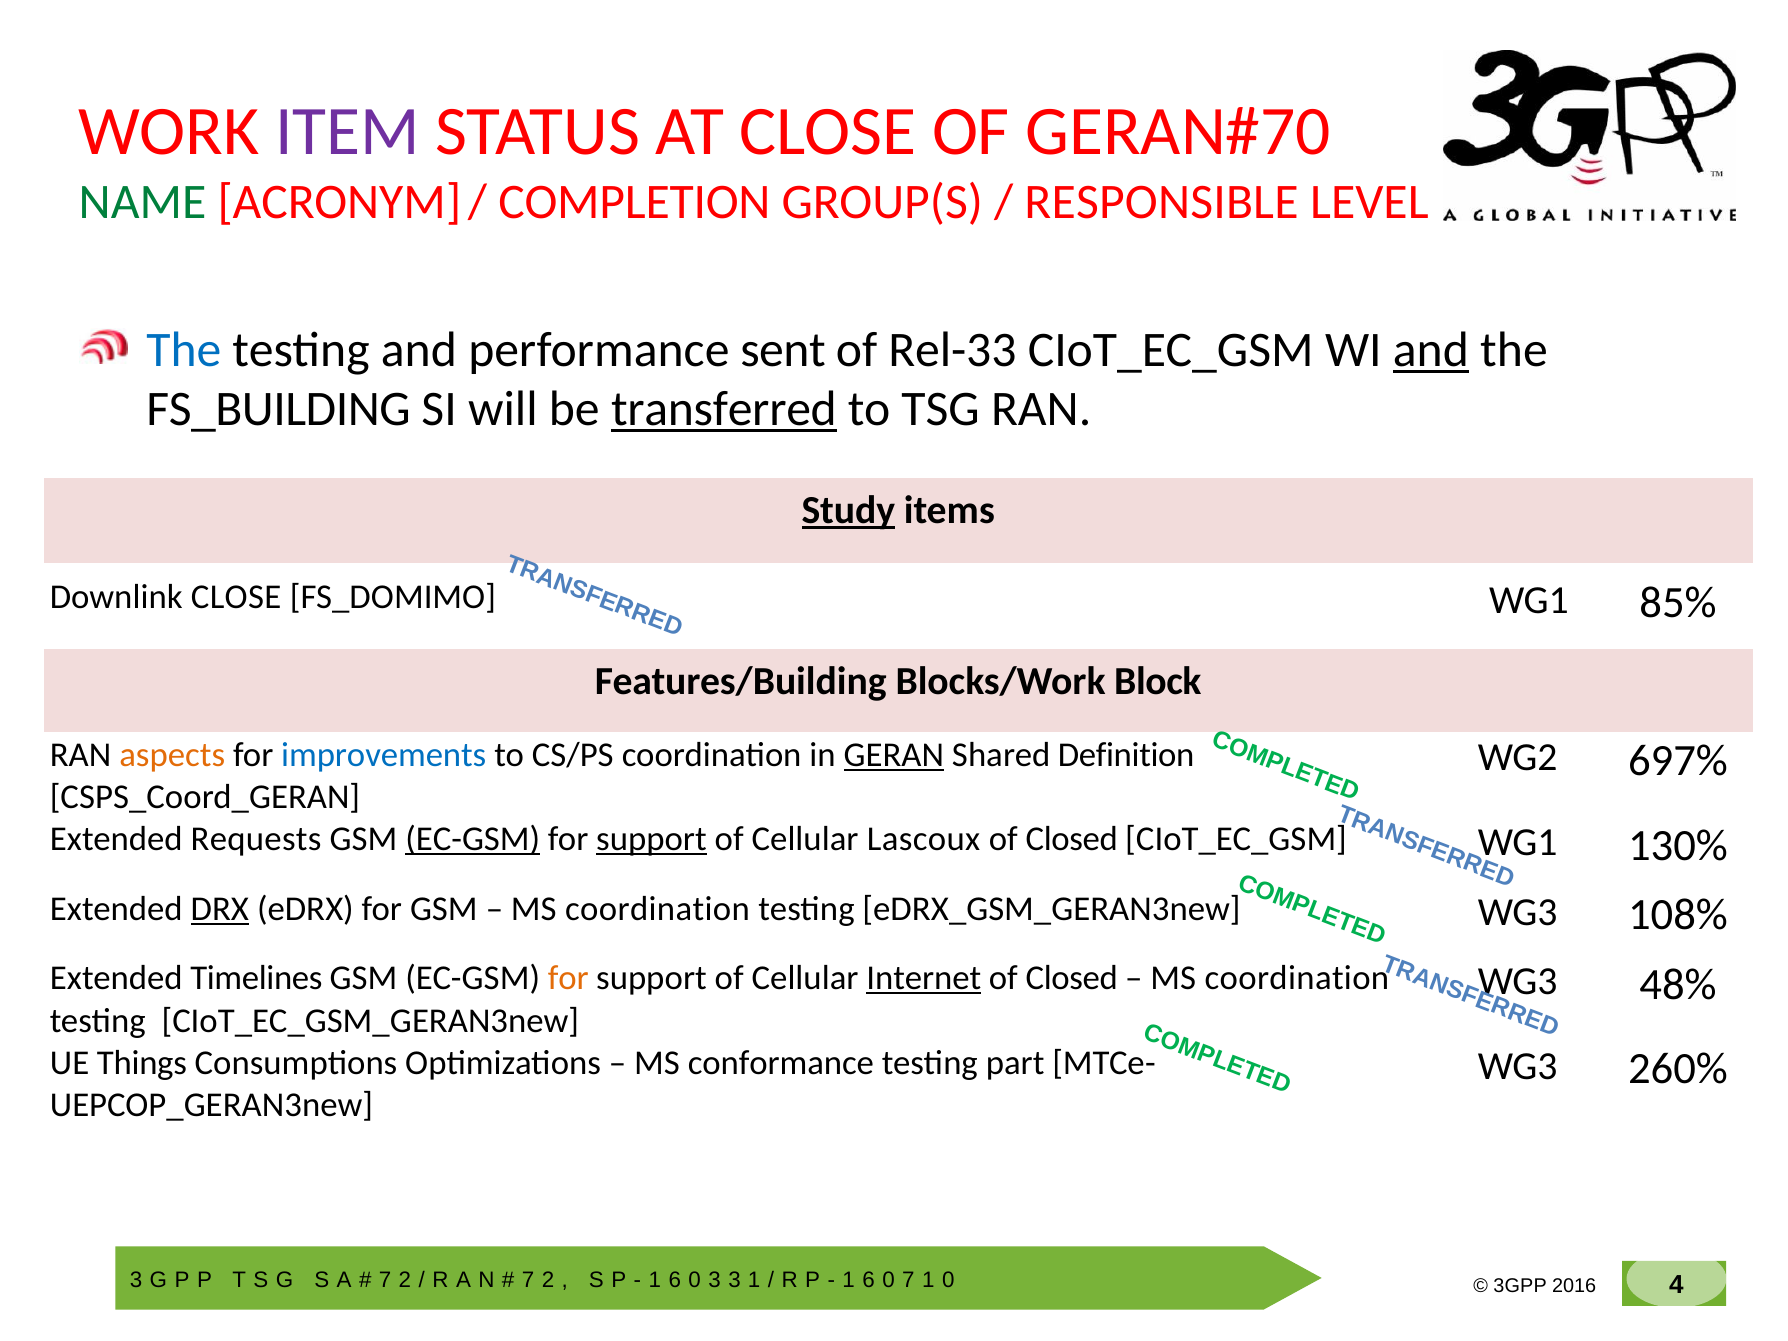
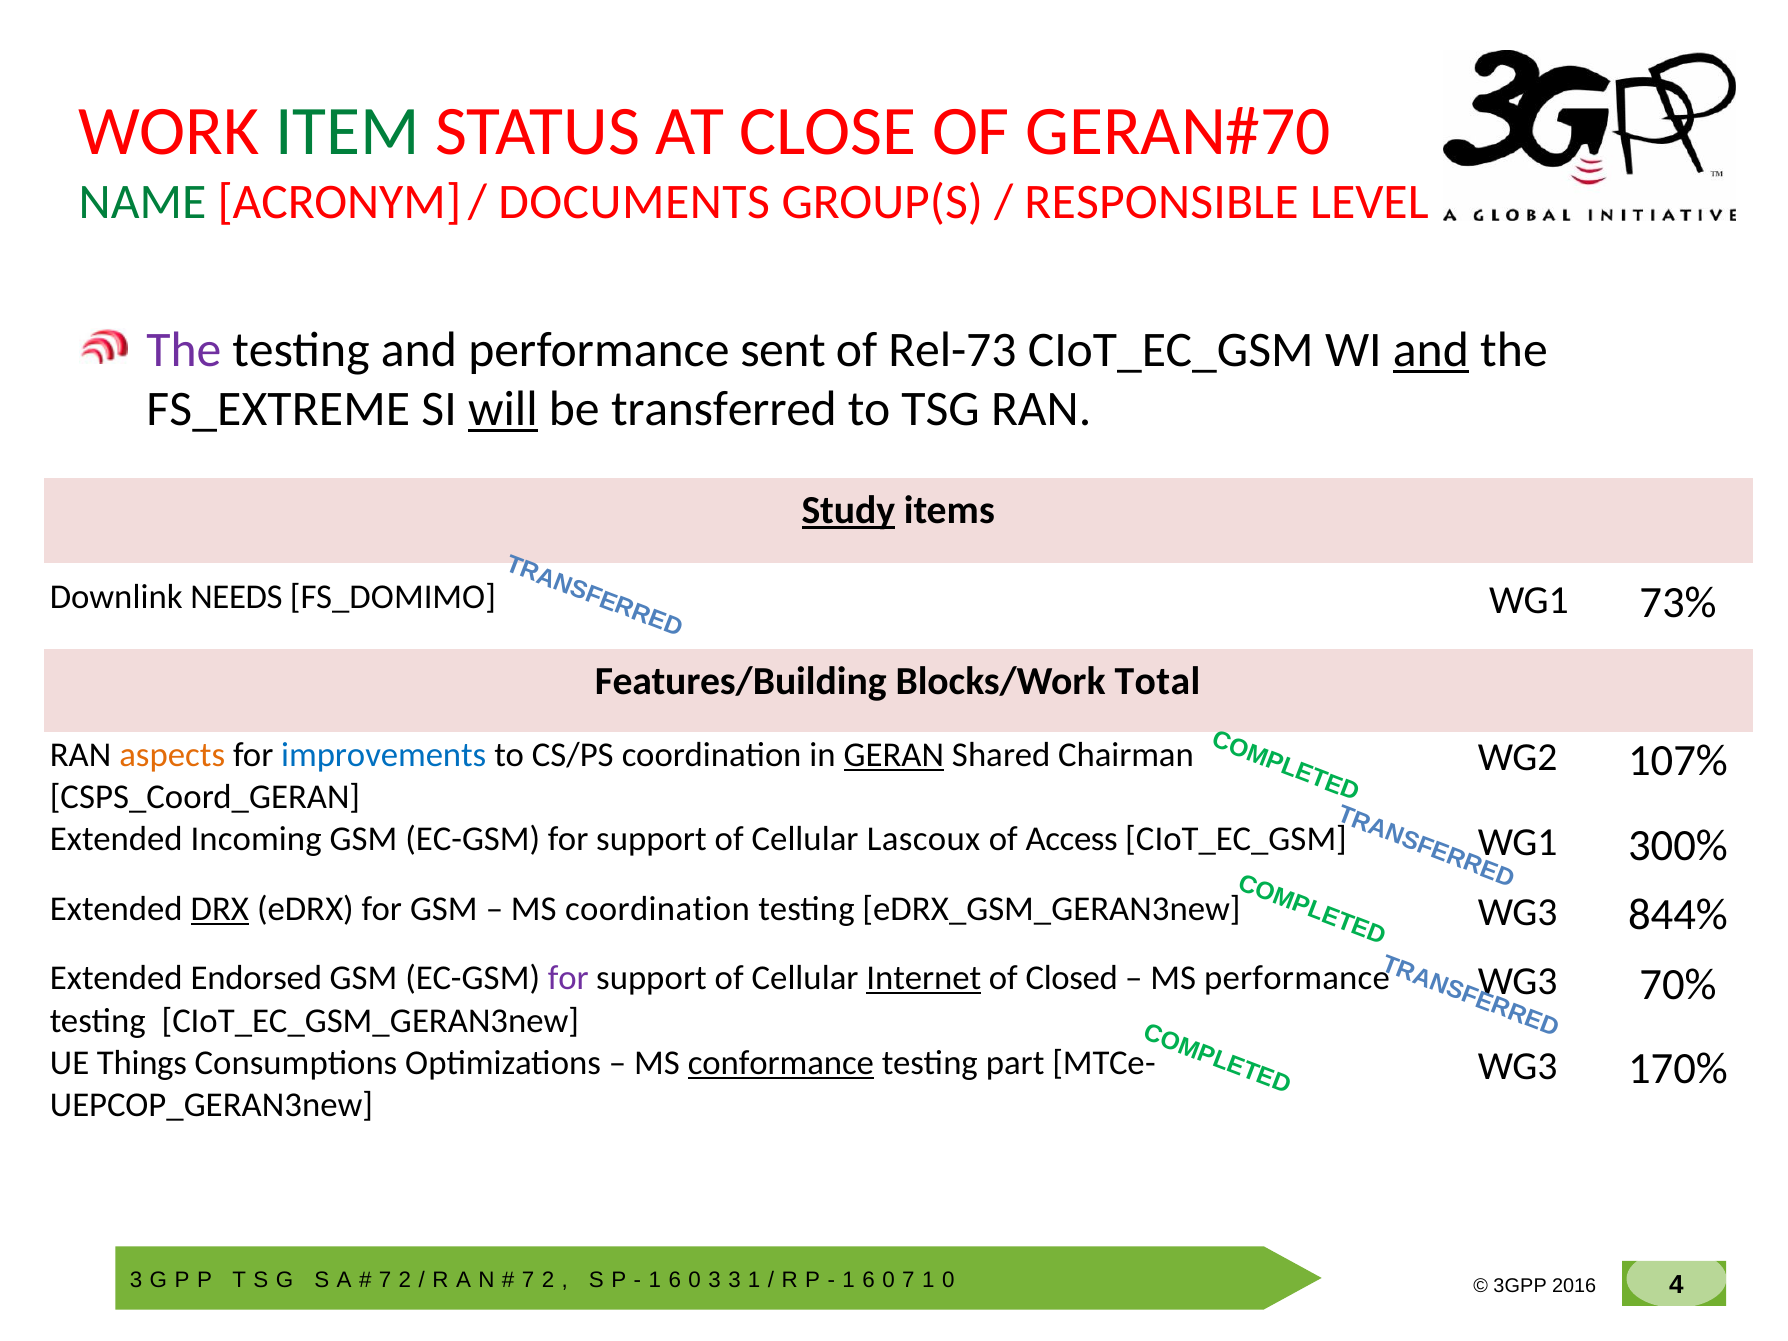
ITEM colour: purple -> green (347, 131)
COMPLETION: COMPLETION -> DOCUMENTS (634, 202)
The colour: blue -> purple (184, 350)
Rel-33: Rel-33 -> Rel-73 (952, 350)
FS_BUILDING: FS_BUILDING -> FS_EXTREME (278, 410)
will underline: none -> present (503, 410)
transferred underline: present -> none (724, 410)
Downlink CLOSE: CLOSE -> NEEDS (236, 597)
85%: 85% -> 73% (1678, 603)
Block: Block -> Total (1157, 681)
Definition: Definition -> Chairman (1126, 755)
697%: 697% -> 107% (1678, 761)
Requests: Requests -> Incoming (256, 839)
EC-GSM underline: present -> none (473, 839)
support underline: present -> none (651, 839)
Closed: Closed -> Access (1072, 839)
130%: 130% -> 300% (1678, 846)
108%: 108% -> 844% (1678, 915)
Timelines: Timelines -> Endorsed (256, 978)
for colour: orange -> purple (568, 978)
coordination: coordination -> performance (1297, 978)
48%: 48% -> 70% (1678, 985)
conformance underline: none -> present (781, 1063)
260%: 260% -> 170% (1678, 1069)
